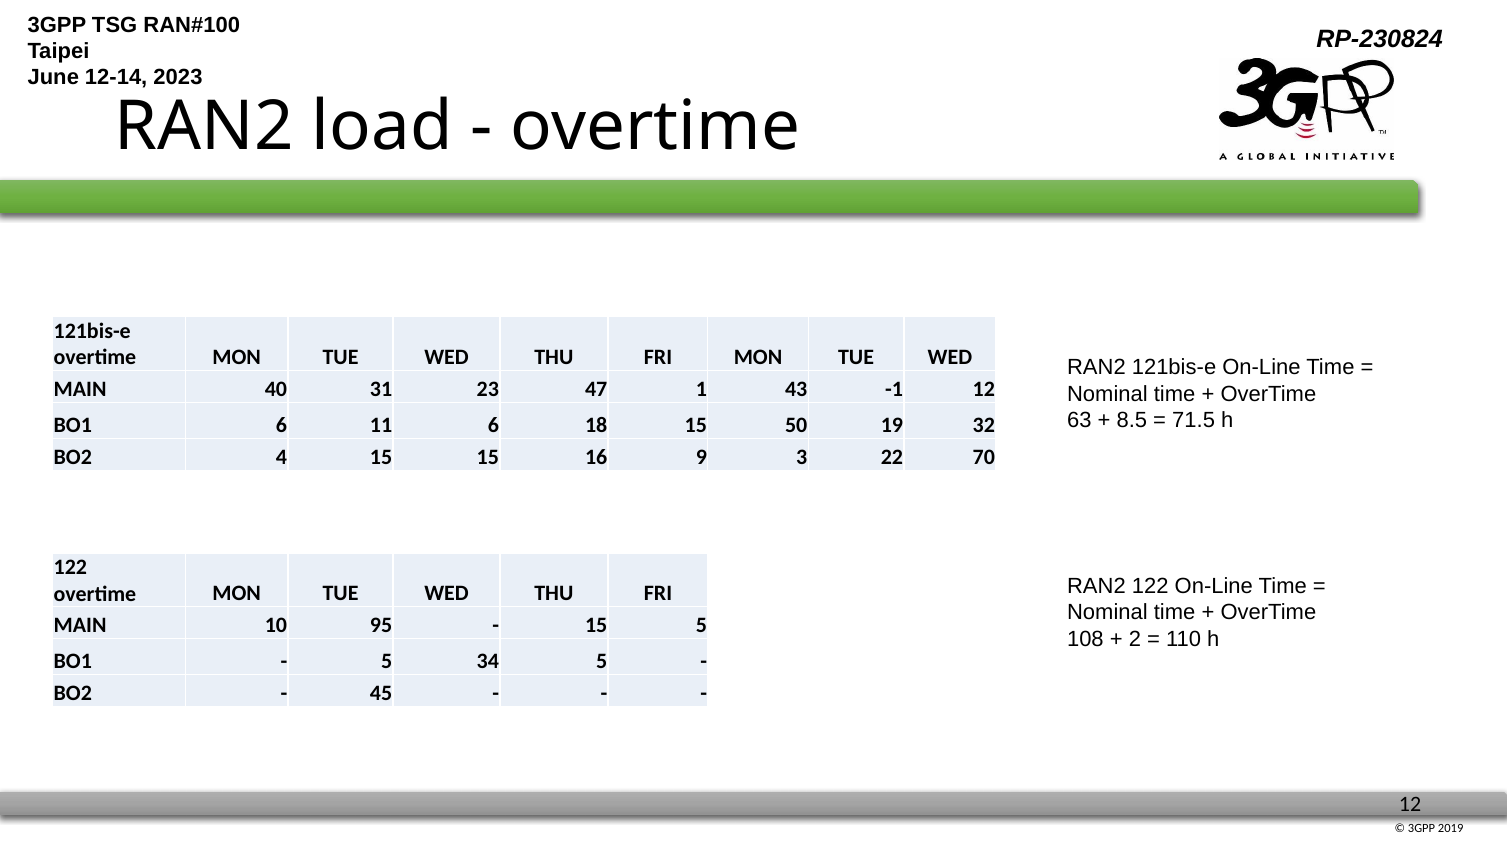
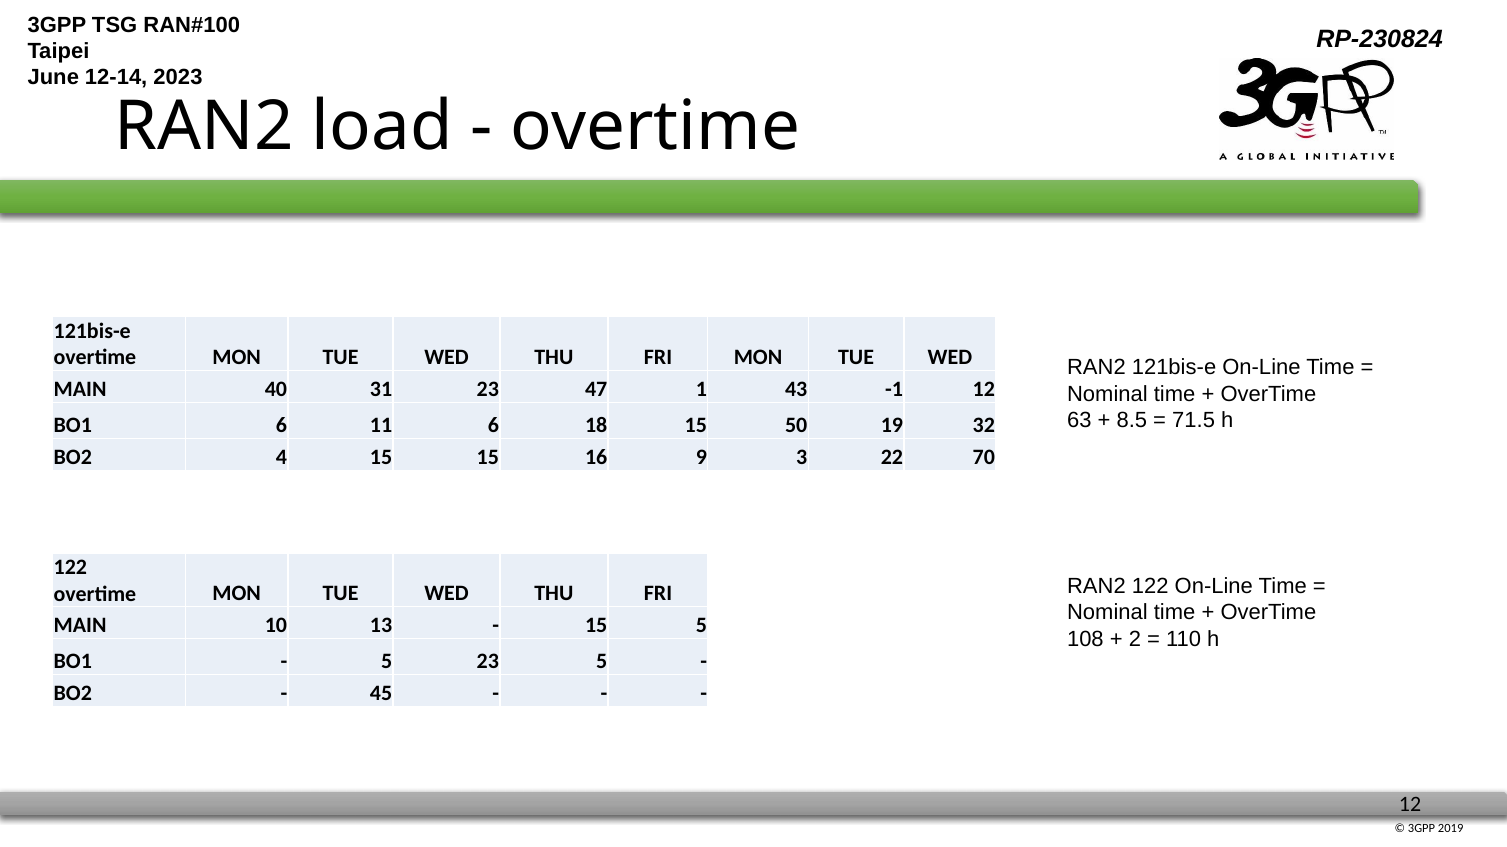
95: 95 -> 13 (381, 626)
5 34: 34 -> 23 (488, 662)
